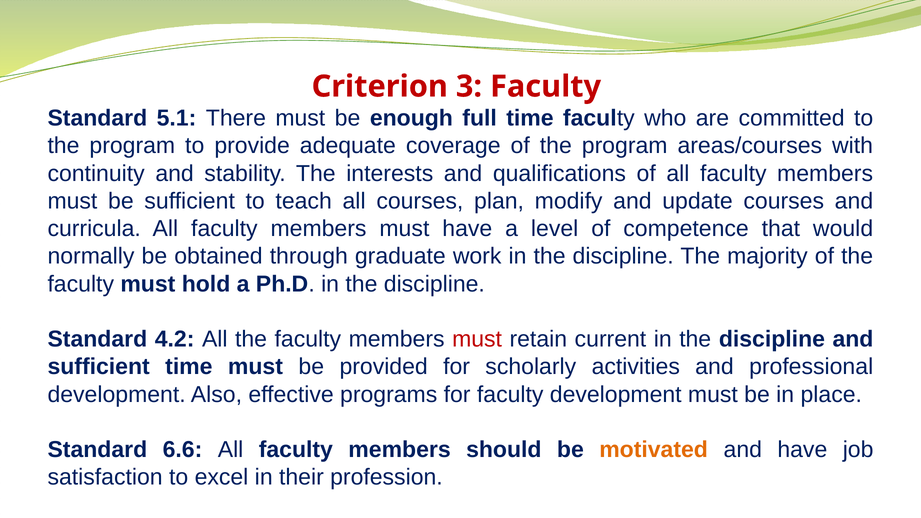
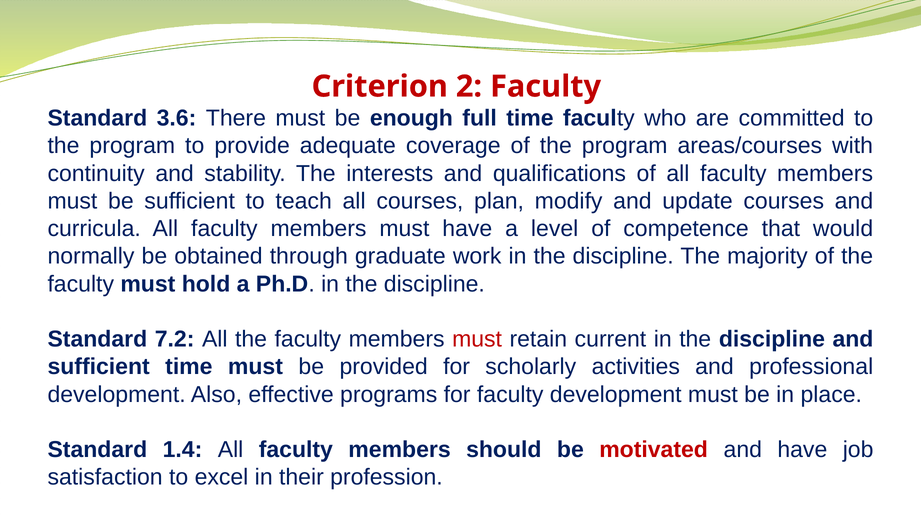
3: 3 -> 2 (469, 86)
5.1: 5.1 -> 3.6 (177, 118)
4.2: 4.2 -> 7.2 (175, 339)
6.6: 6.6 -> 1.4 (182, 450)
motivated colour: orange -> red (654, 450)
